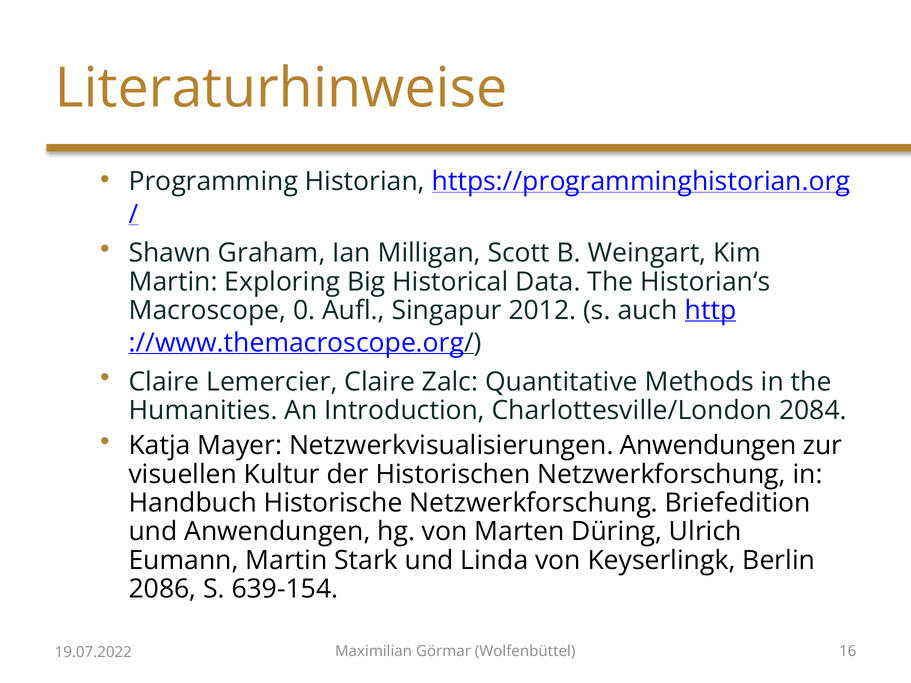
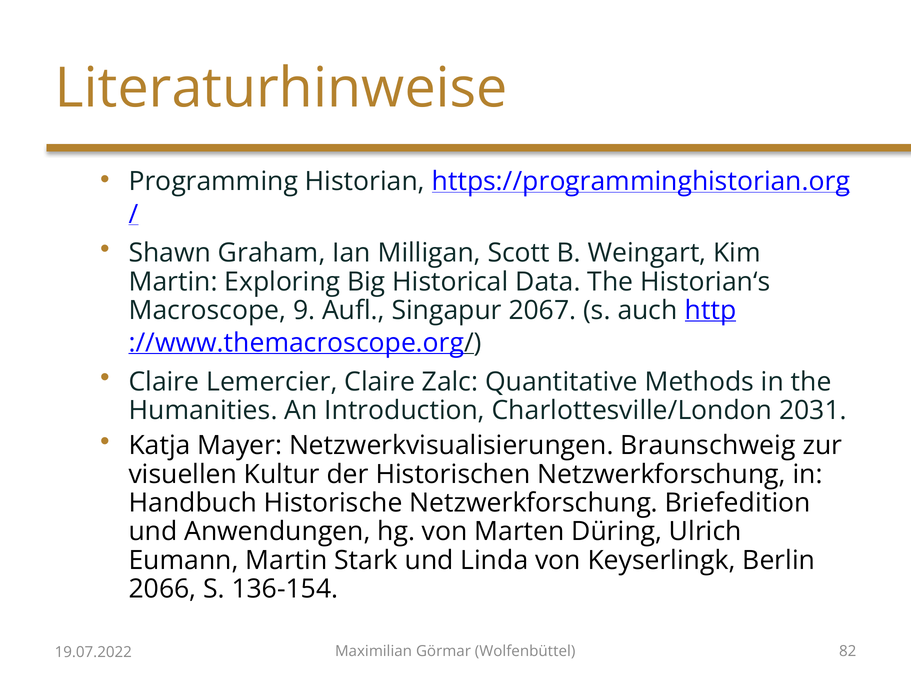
0: 0 -> 9 (304, 311)
2012: 2012 -> 2067 (542, 311)
2084: 2084 -> 2031 (813, 411)
Netzwerkvisualisierungen Anwendungen: Anwendungen -> Braunschweig (708, 446)
2086: 2086 -> 2066 (162, 589)
639-154: 639-154 -> 136-154 (285, 589)
16: 16 -> 82 (848, 651)
